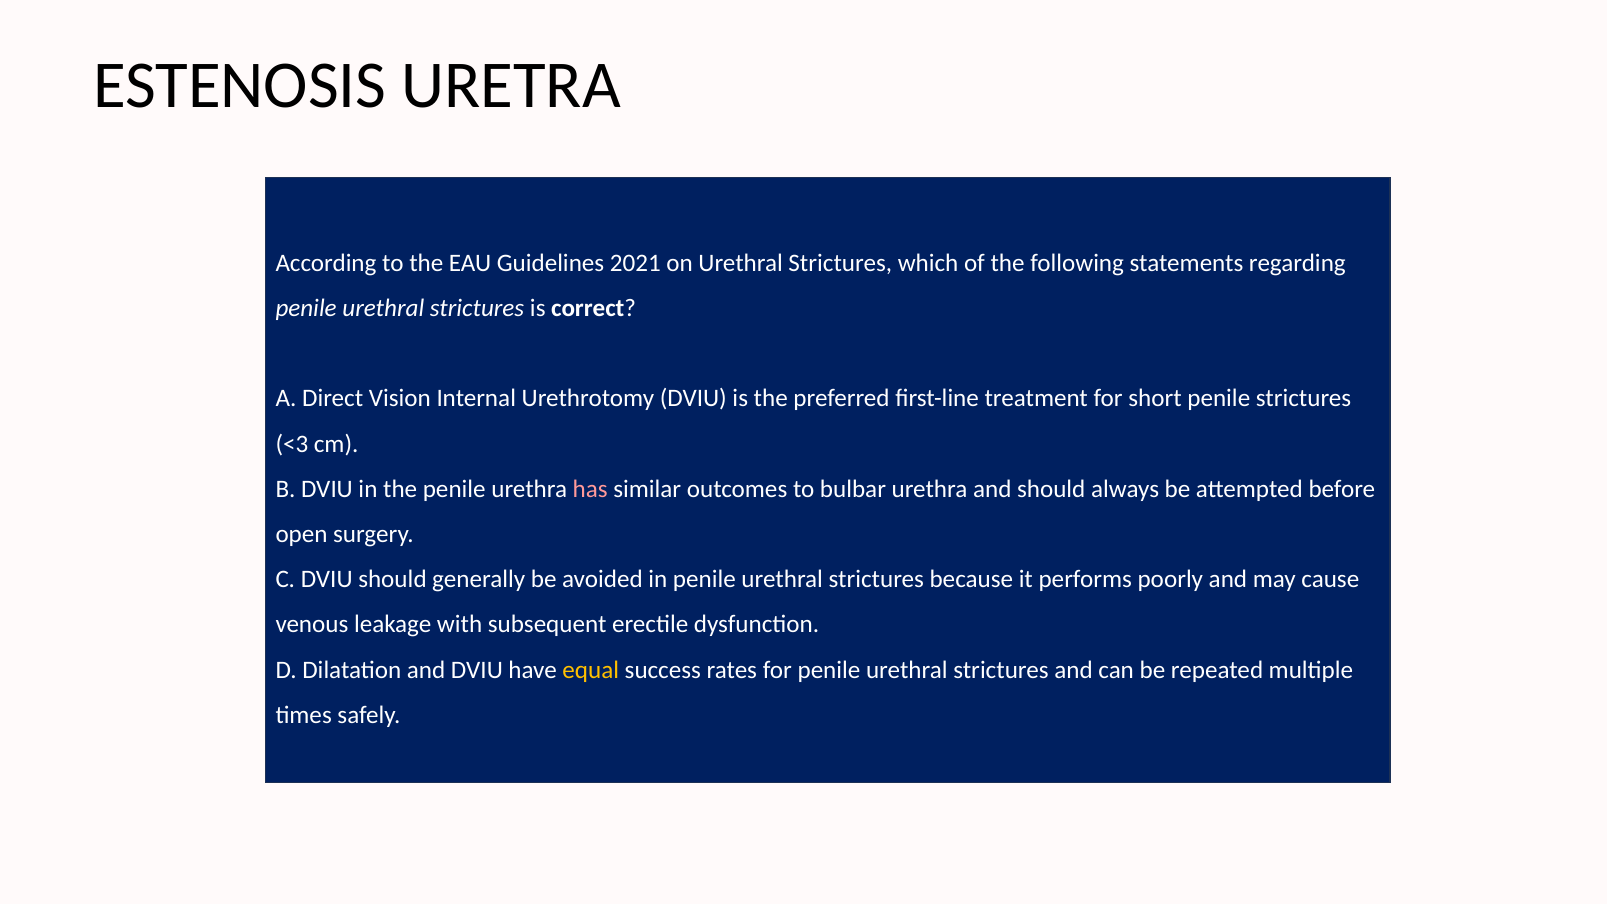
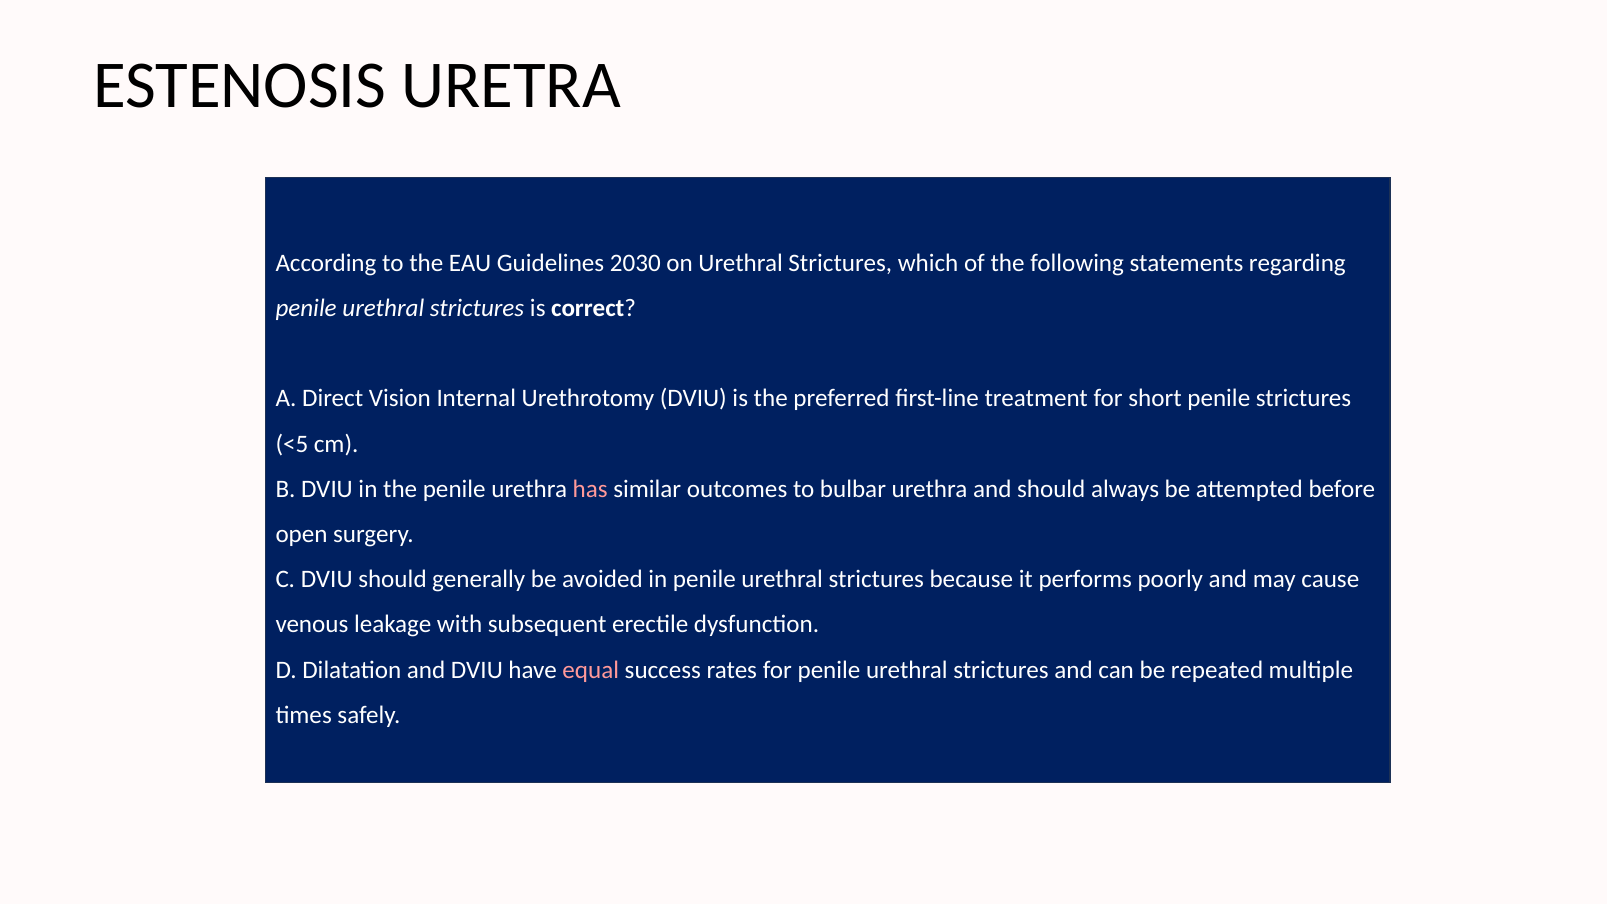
2021: 2021 -> 2030 (635, 263)
<3: <3 -> <5 (292, 444)
equal colour: yellow -> pink (591, 670)
